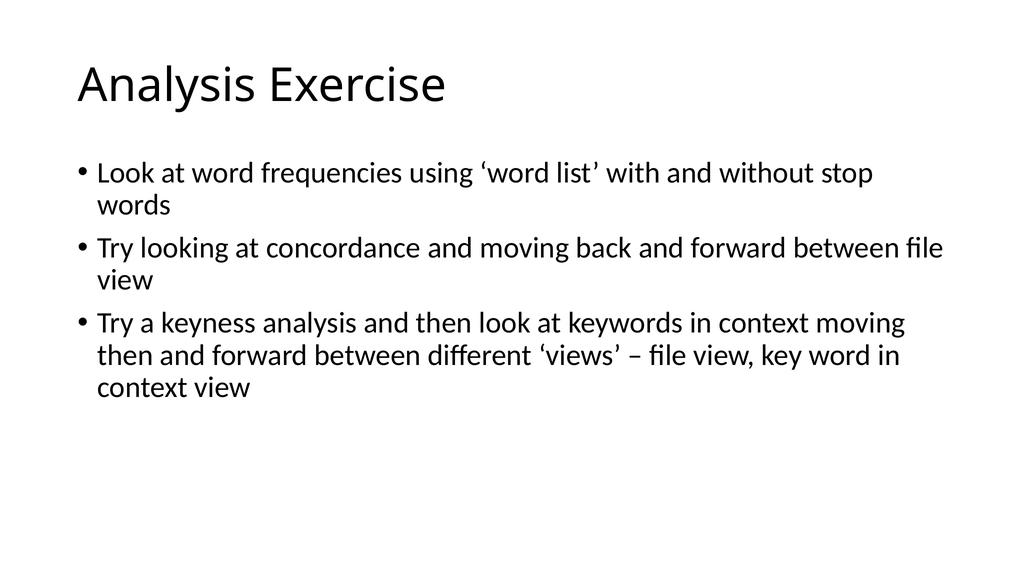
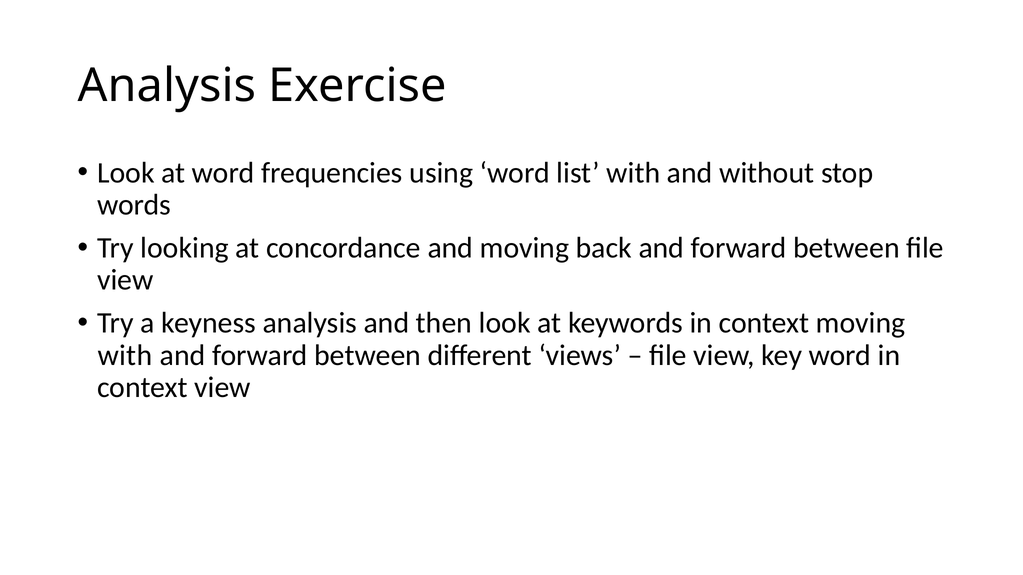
then: then -> with (125, 355)
